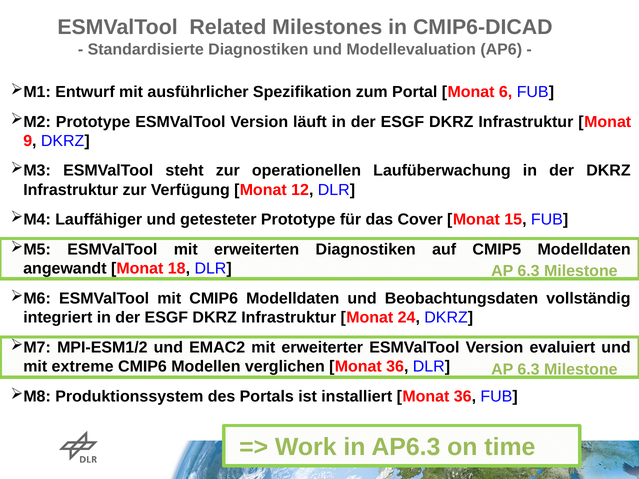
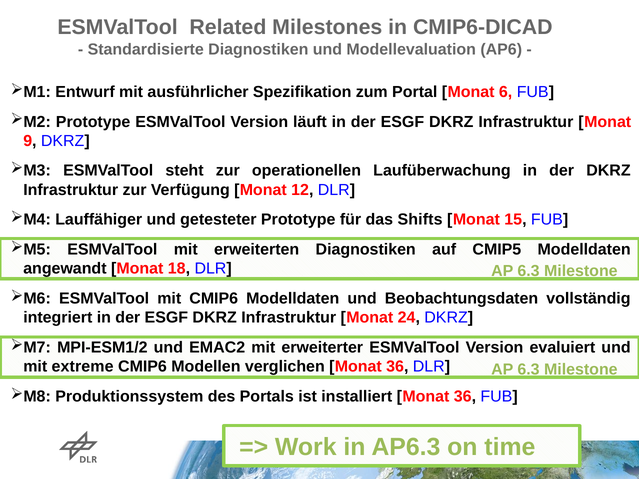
Cover: Cover -> Shifts (420, 220)
